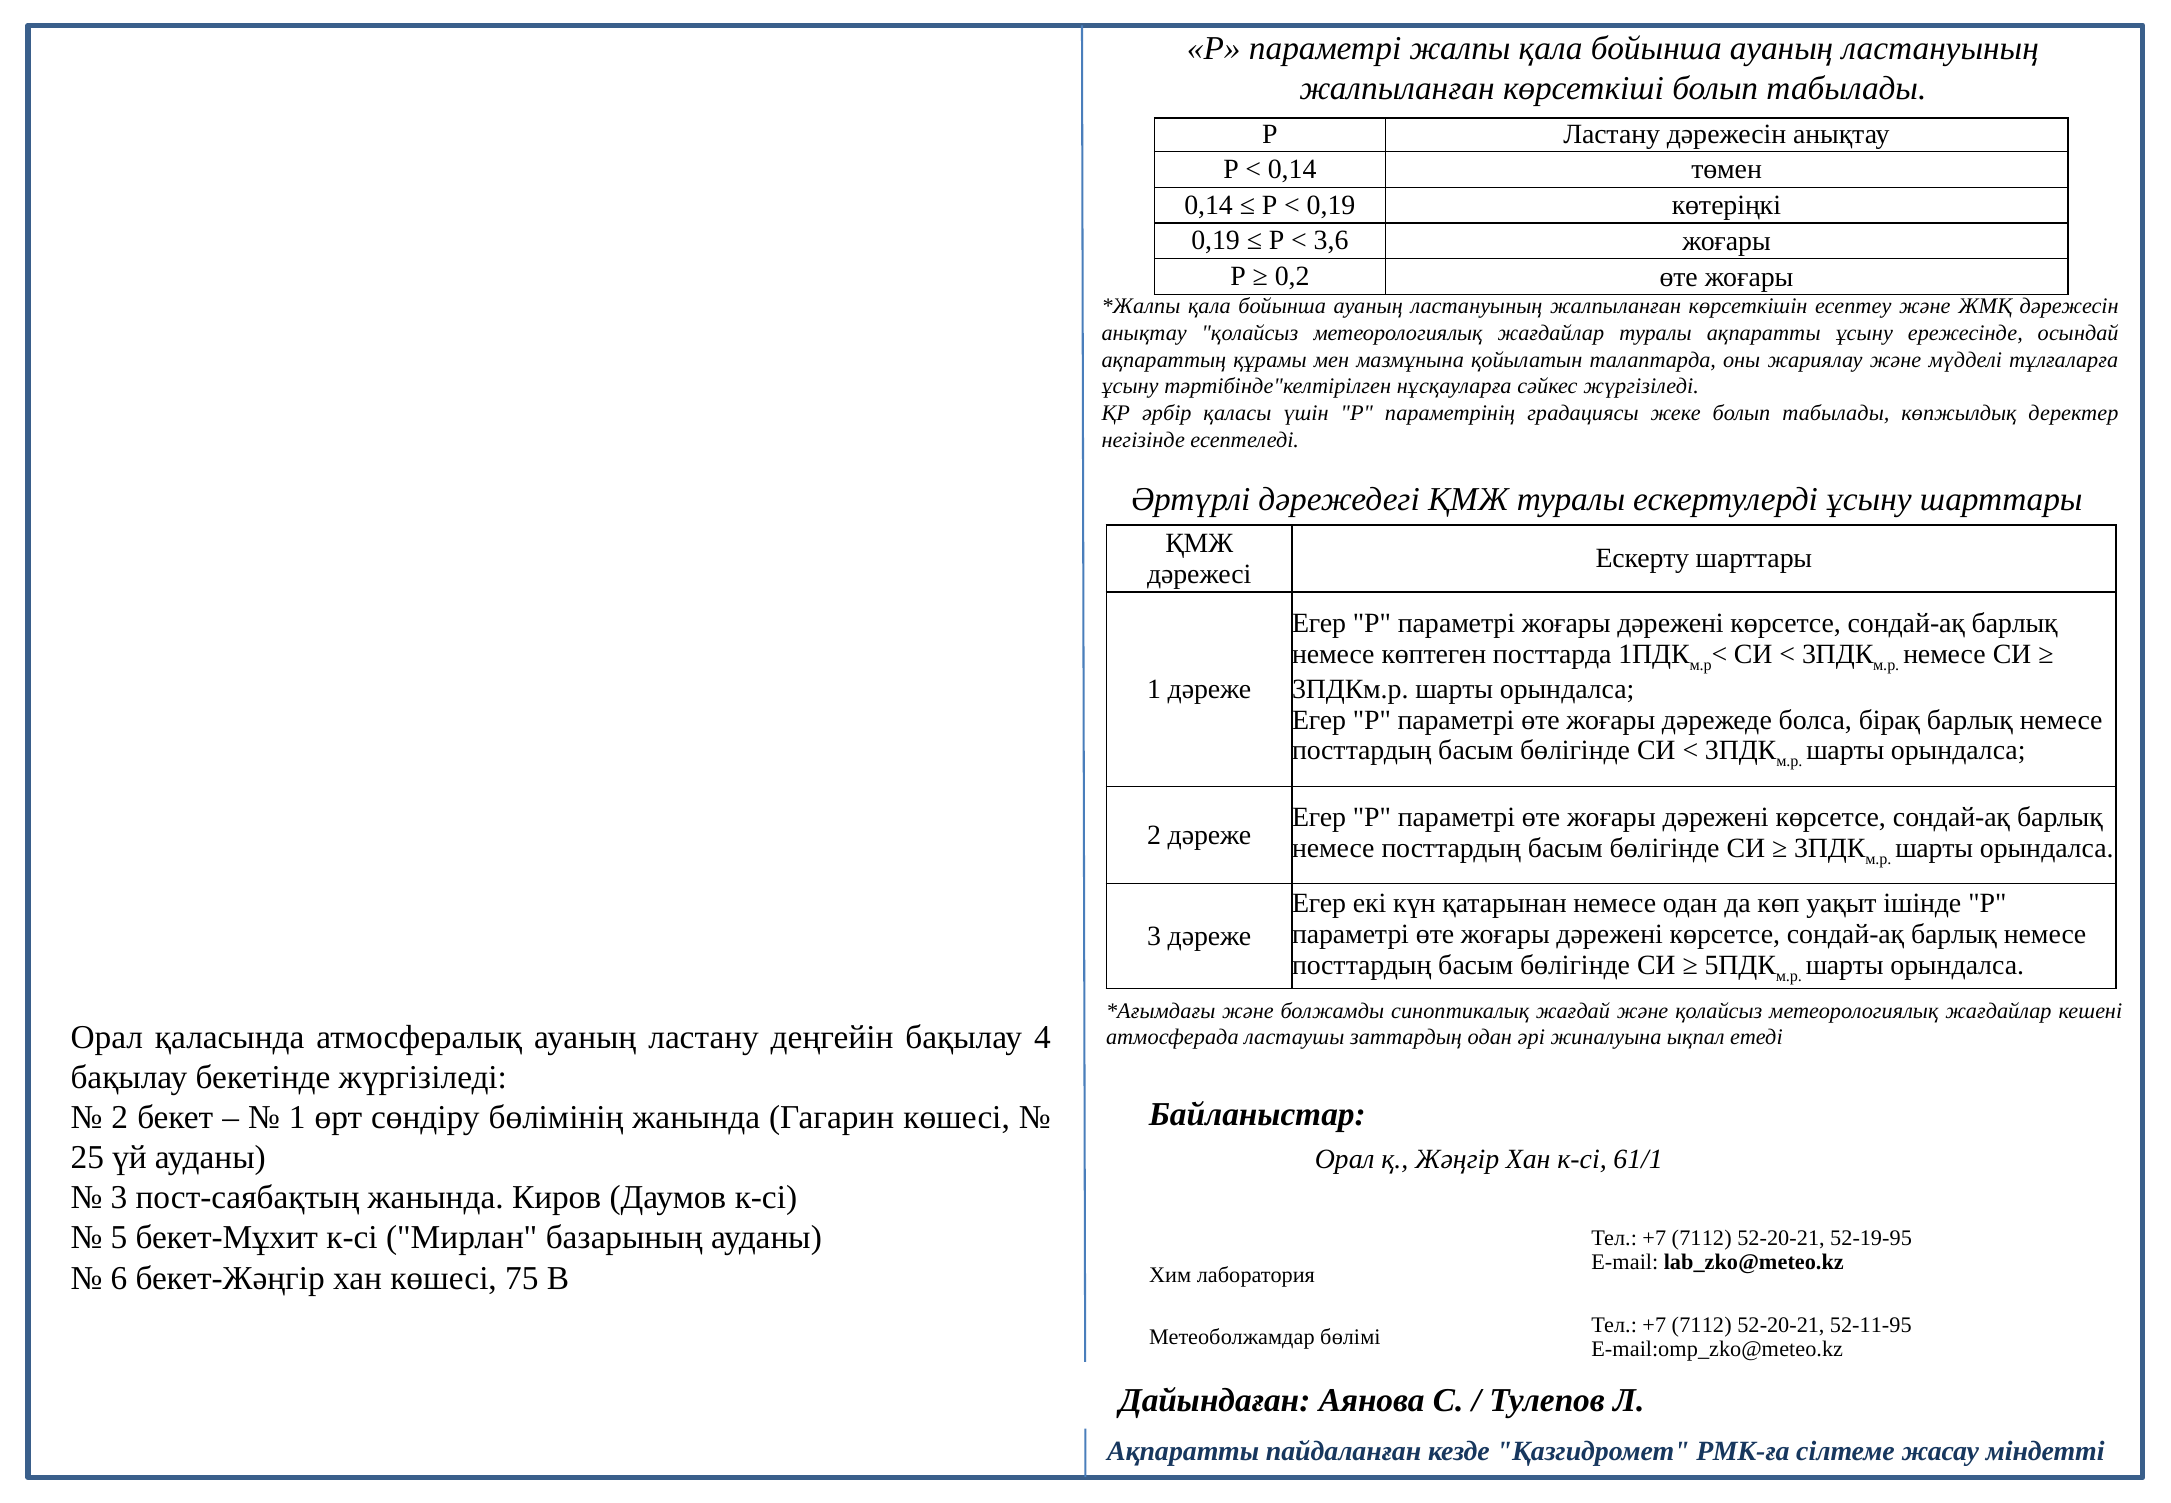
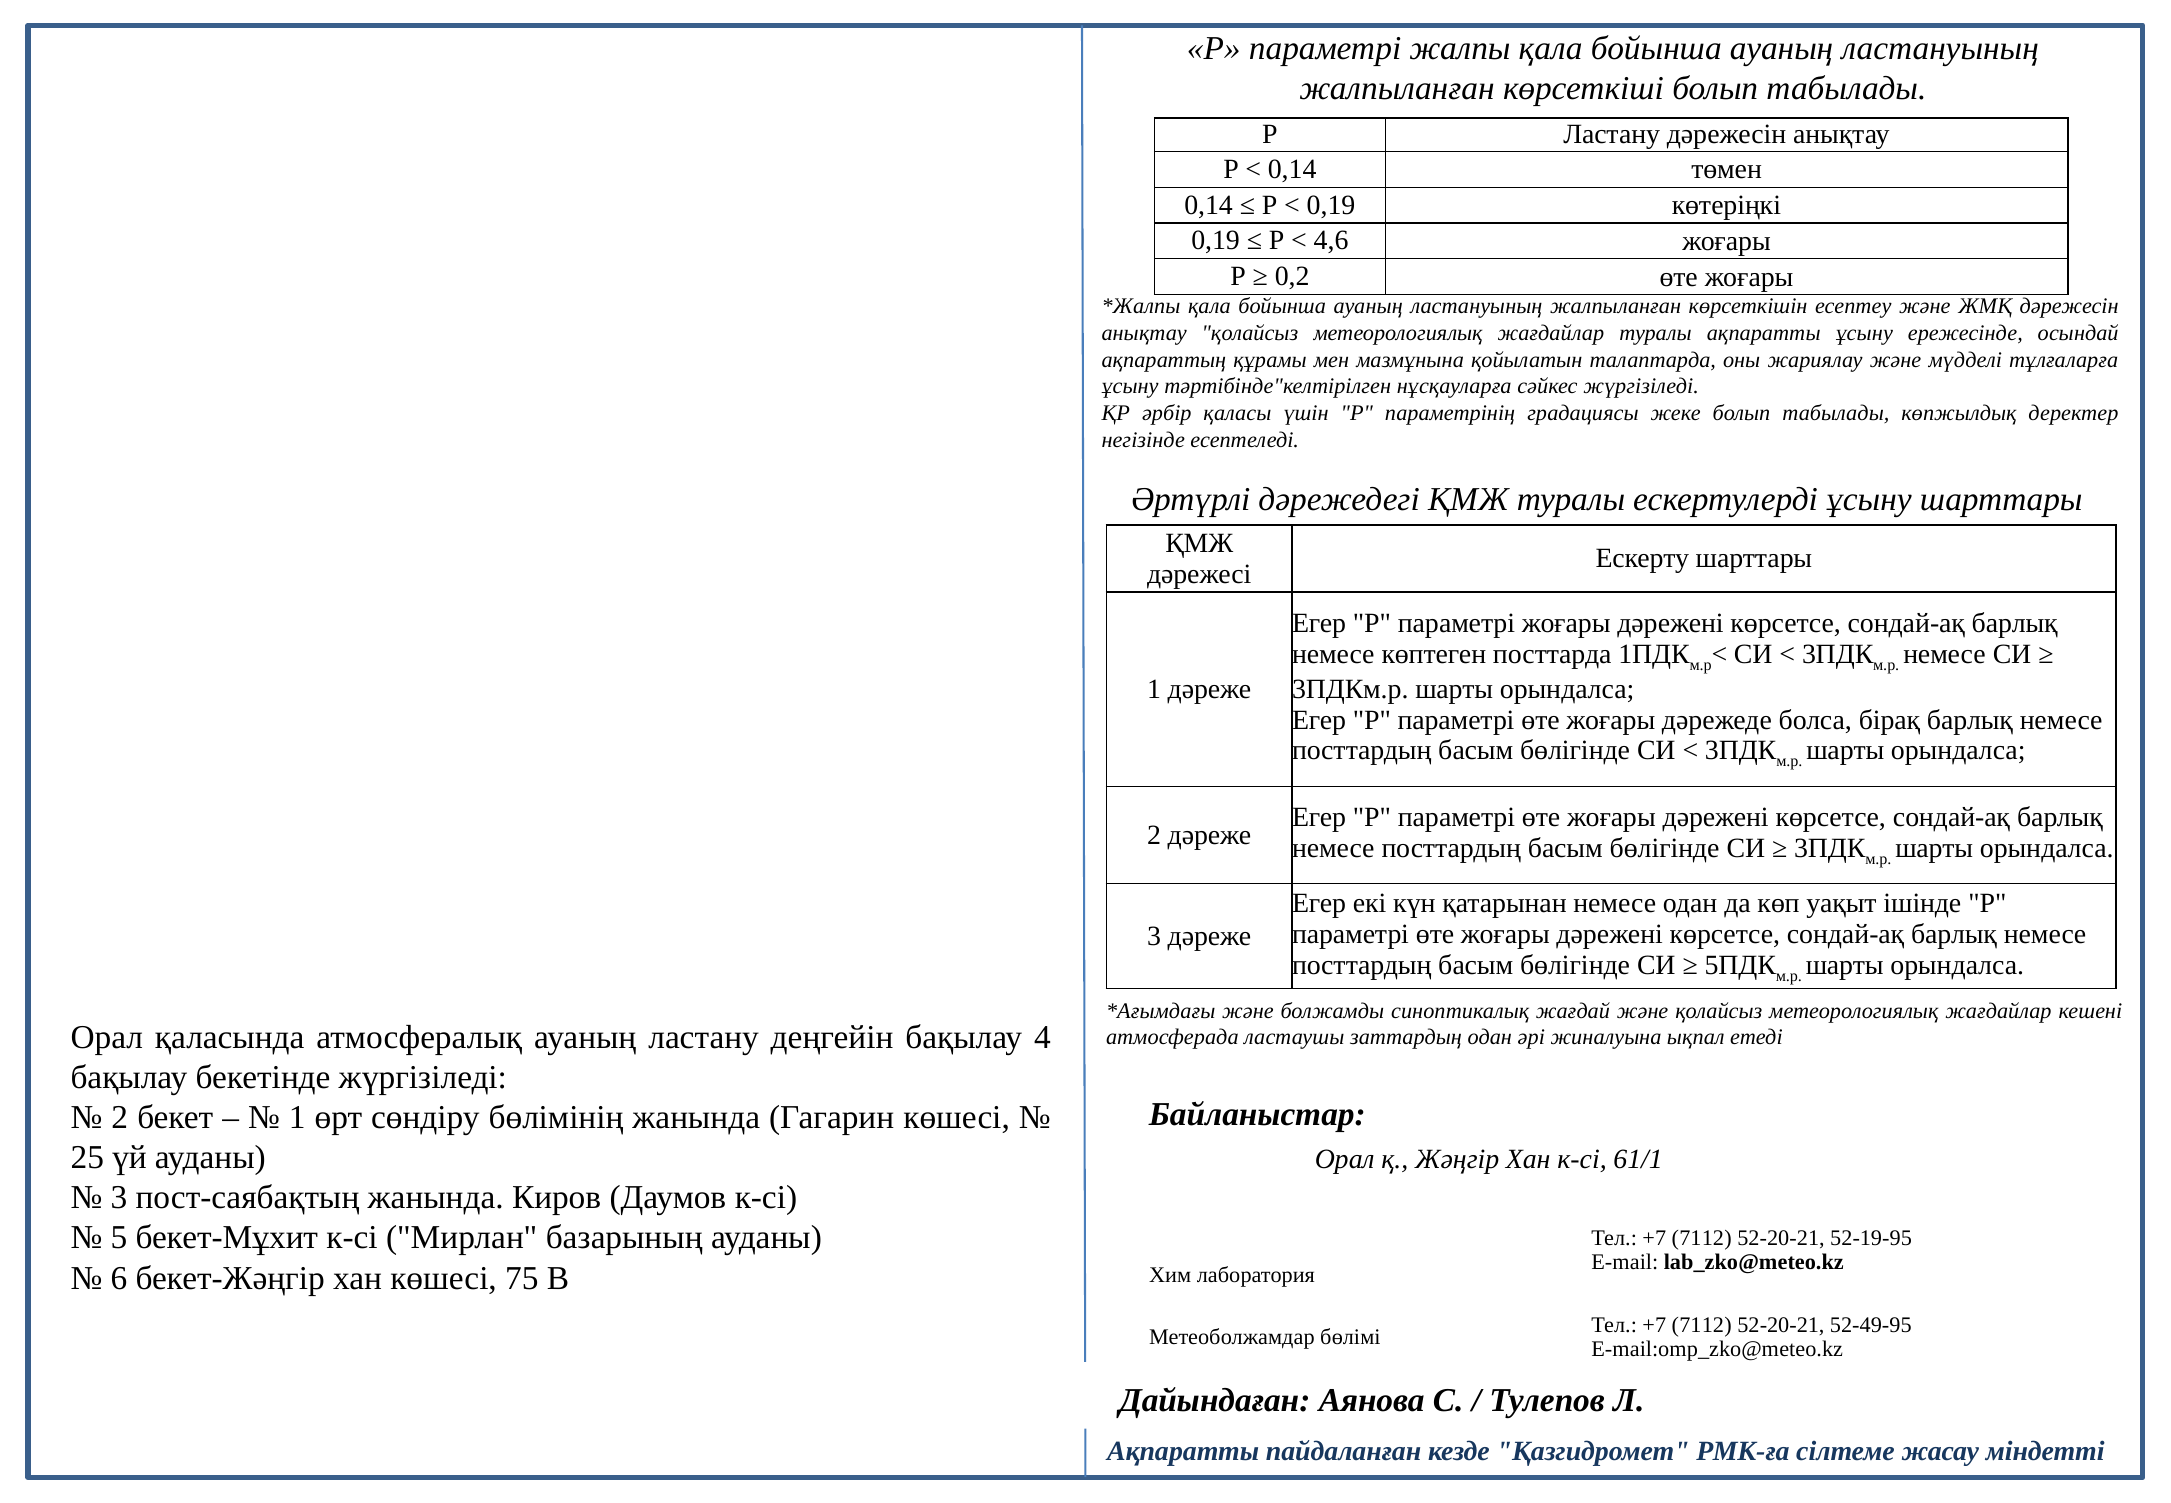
3,6: 3,6 -> 4,6 (1331, 241)
52-11-95: 52-11-95 -> 52-49-95 (1871, 1325)
